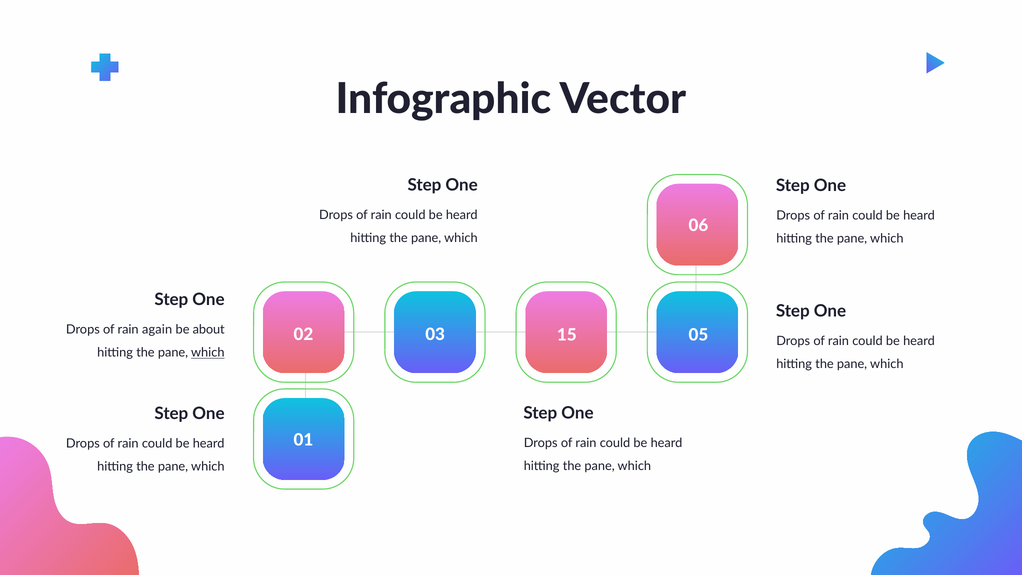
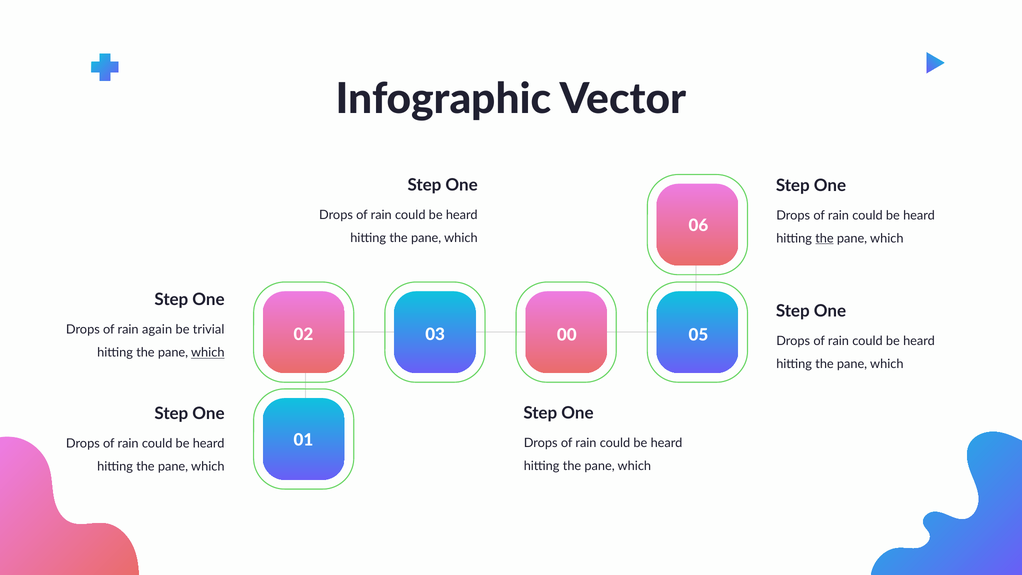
the underline: none -> present (824, 238)
about: about -> trivial (209, 330)
15: 15 -> 00 (567, 335)
